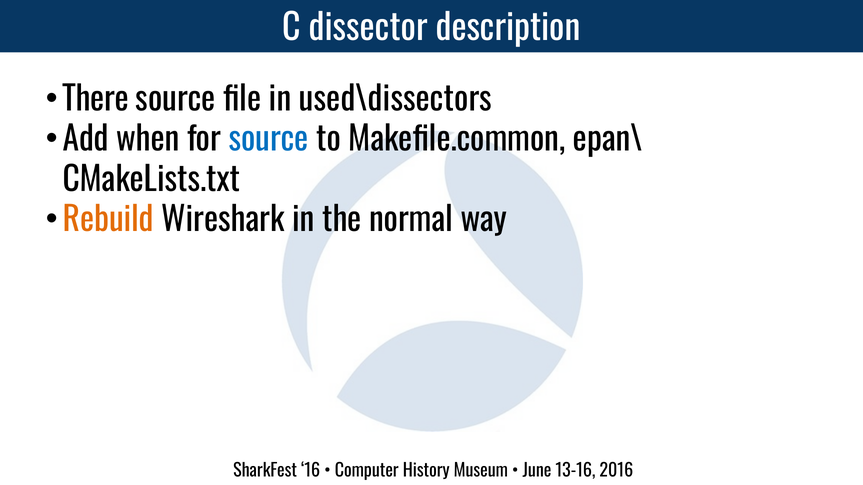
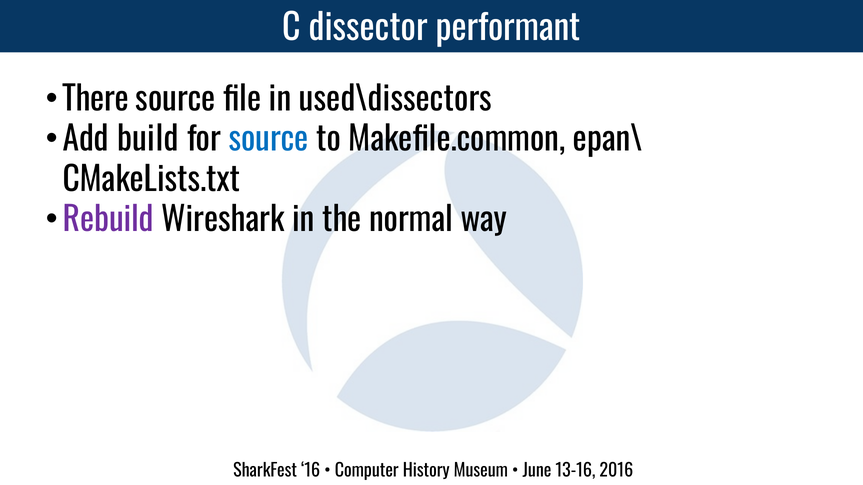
description: description -> performant (508, 28)
when: when -> build (148, 140)
Rebuild colour: orange -> purple (108, 220)
